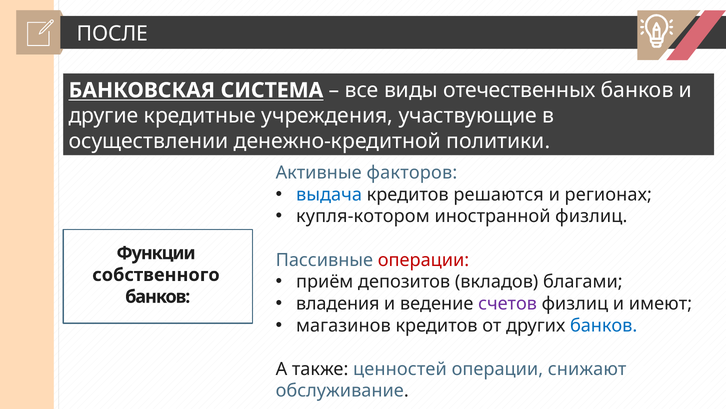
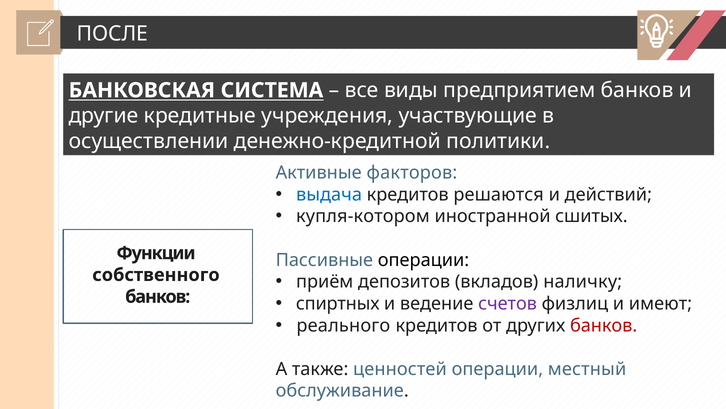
отечественных: отечественных -> предприятием (519, 90)
регионах: регионах -> действий (608, 194)
иностранной физлиц: физлиц -> сшитых (591, 216)
операции colour: red -> black (424, 260)
благами: благами -> наличку (583, 281)
владения: владения -> спиртных (338, 303)
магазинов: магазинов -> реального (343, 325)
банков colour: blue -> red (604, 325)
снижают: снижают -> местный (587, 369)
